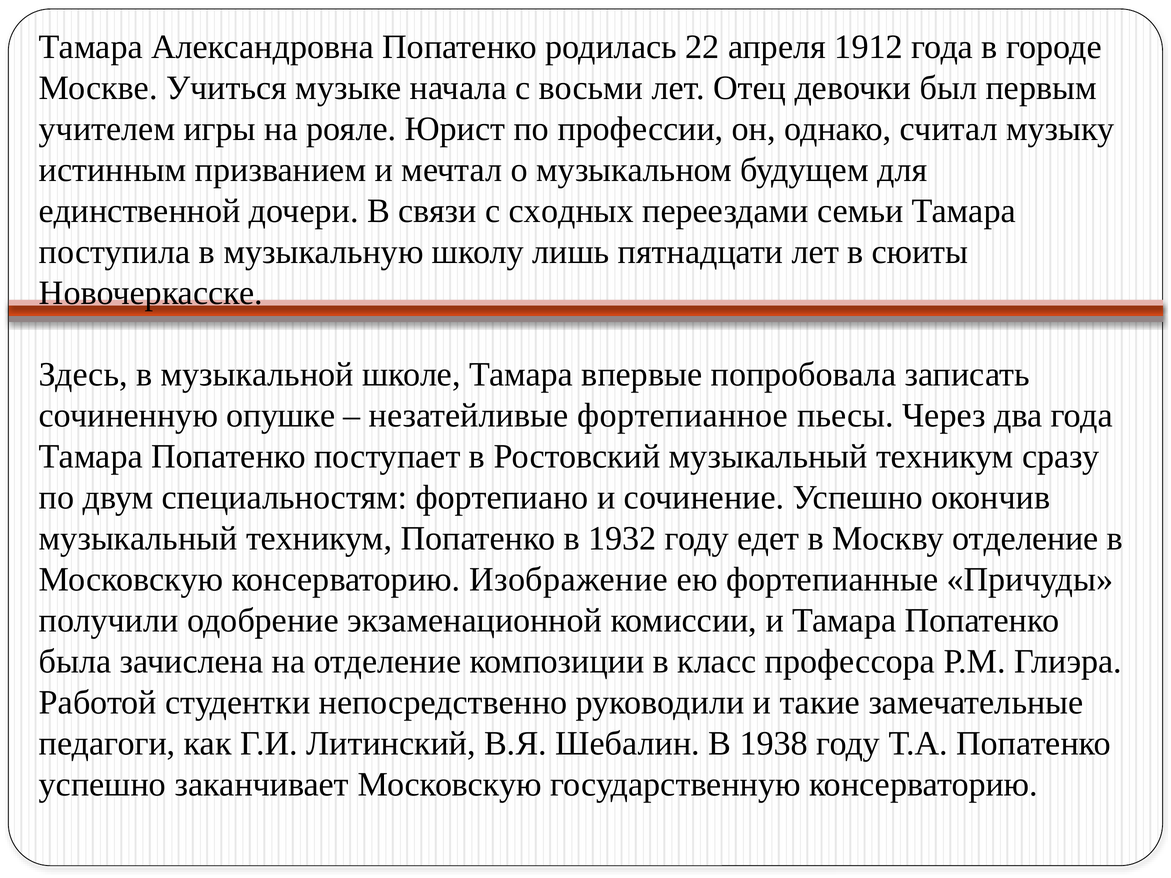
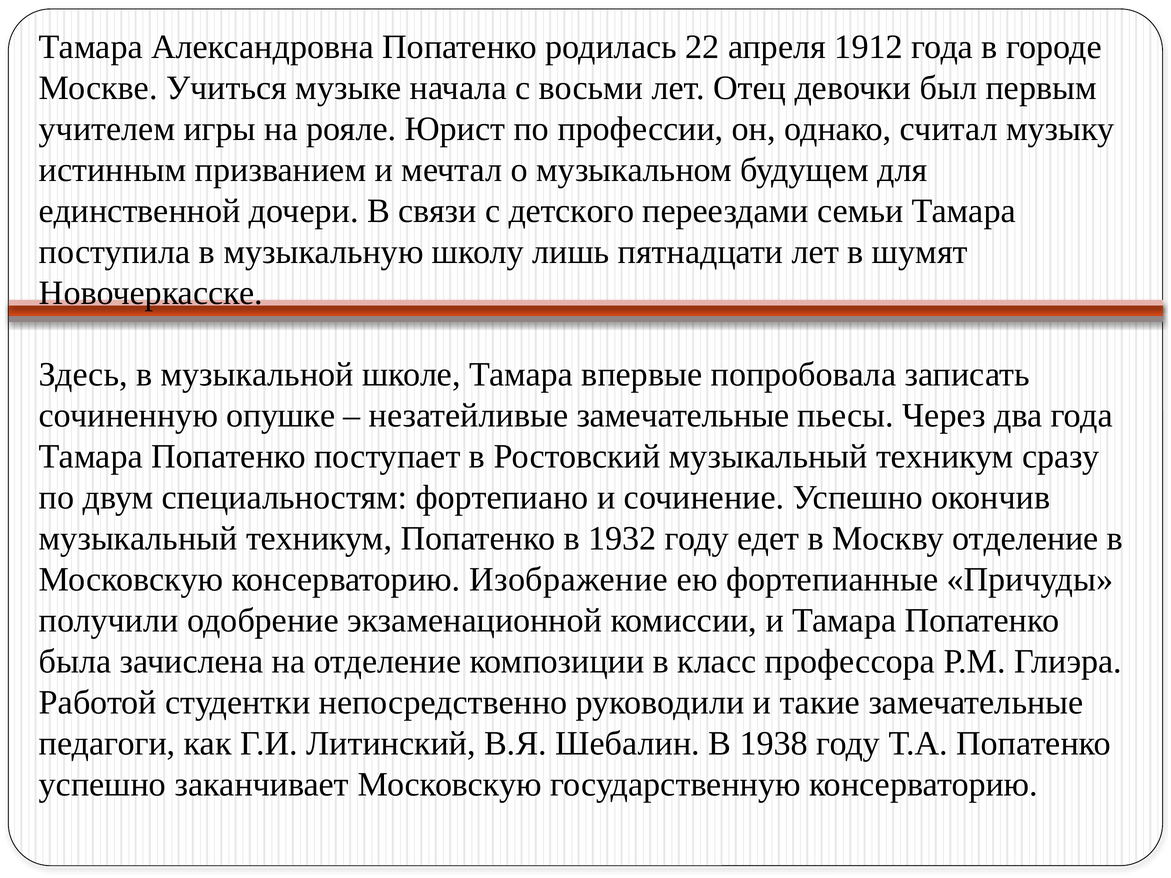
сходных: сходных -> детского (571, 211)
сюиты: сюиты -> шумят (920, 252)
незатейливые фортепианное: фортепианное -> замечательные (683, 416)
